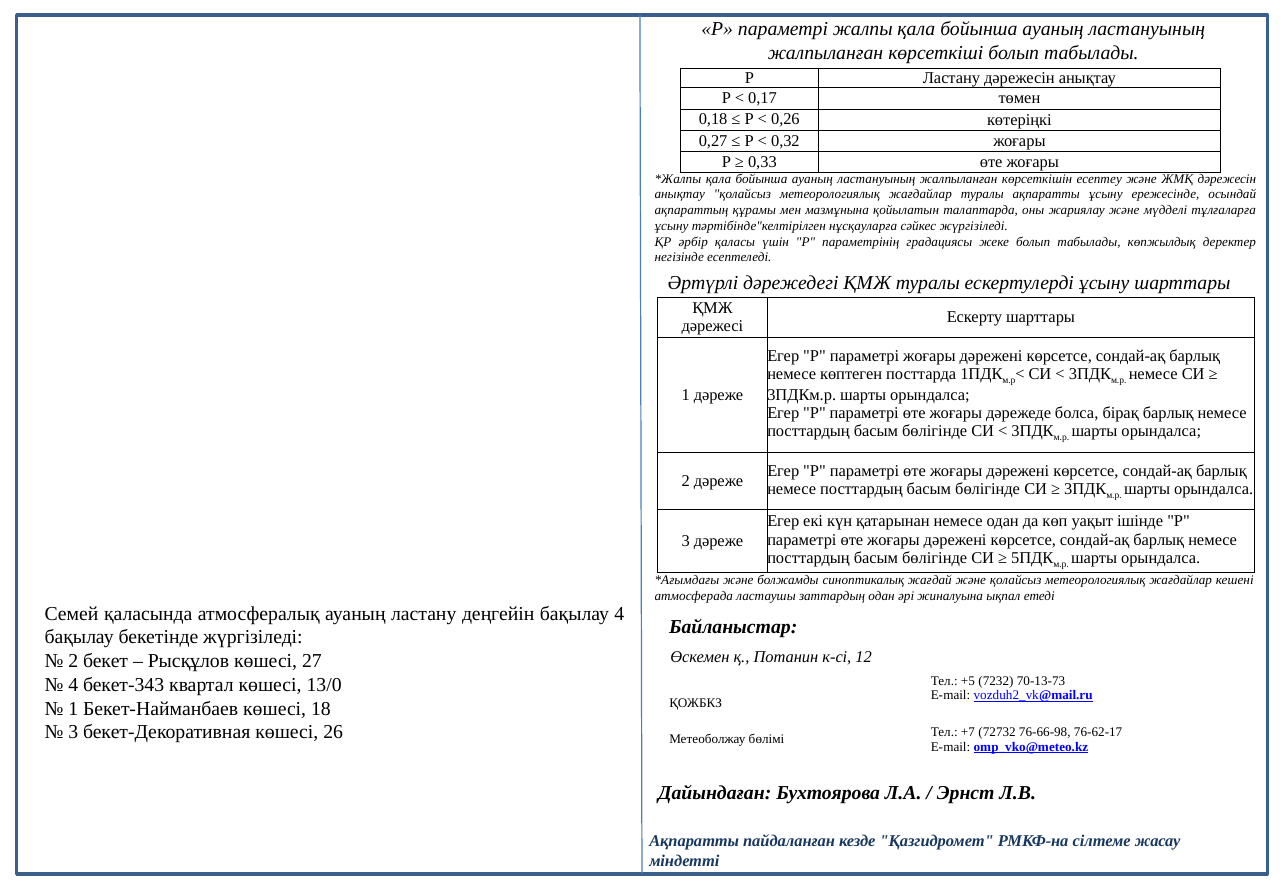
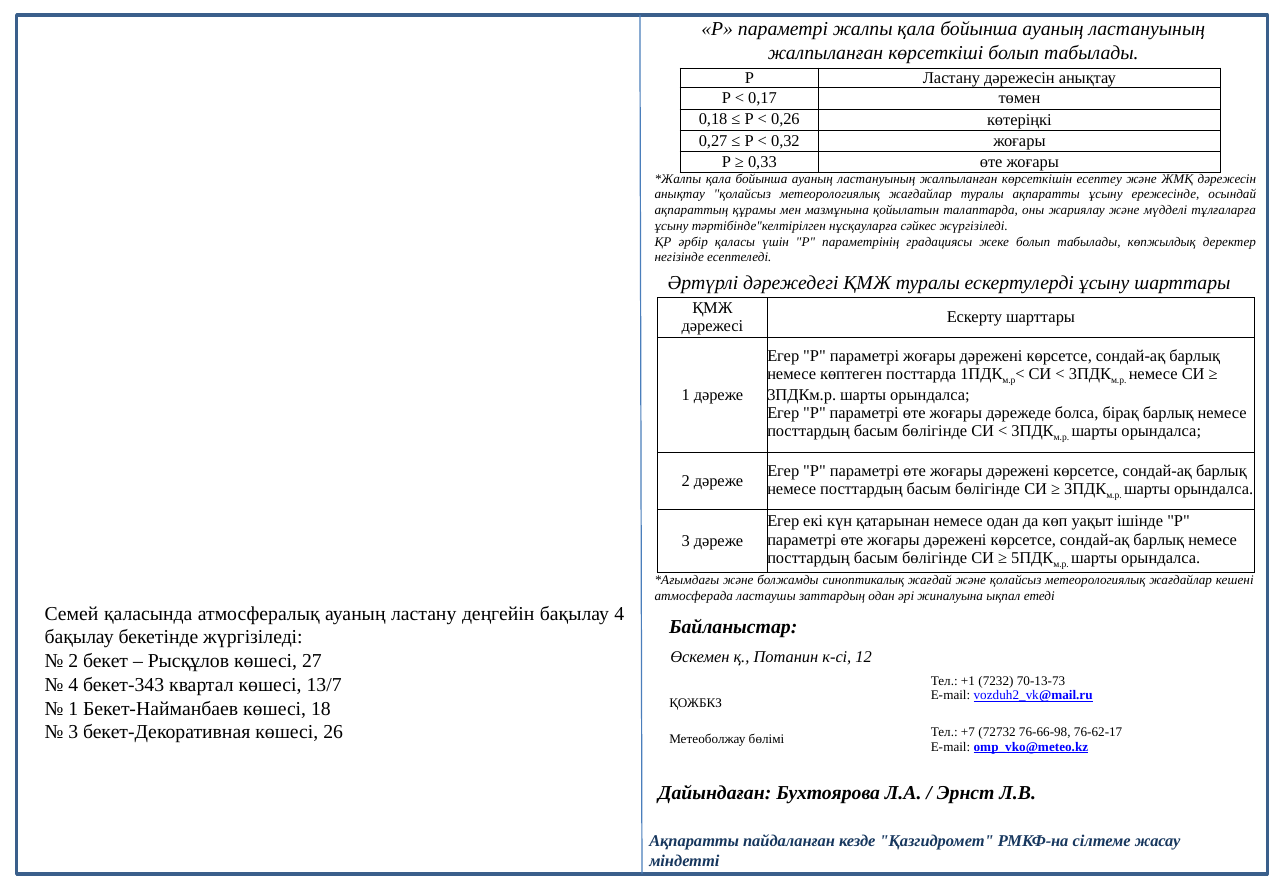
+5: +5 -> +1 (968, 681)
13/0: 13/0 -> 13/7 (324, 685)
